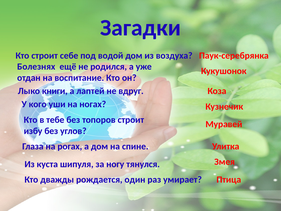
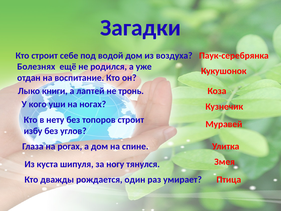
вдруг: вдруг -> тронь (131, 91)
тебе: тебе -> нету (55, 120)
